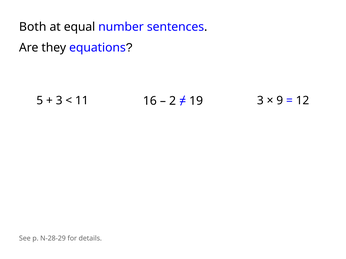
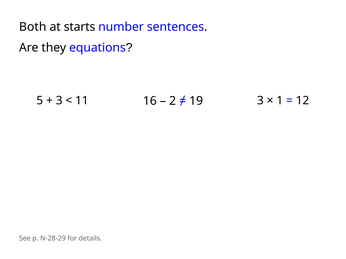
equal: equal -> starts (80, 27)
9: 9 -> 1 (280, 101)
